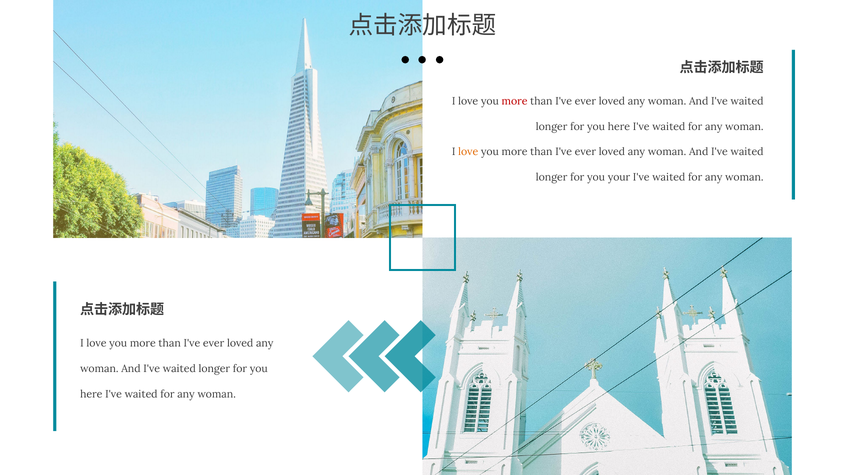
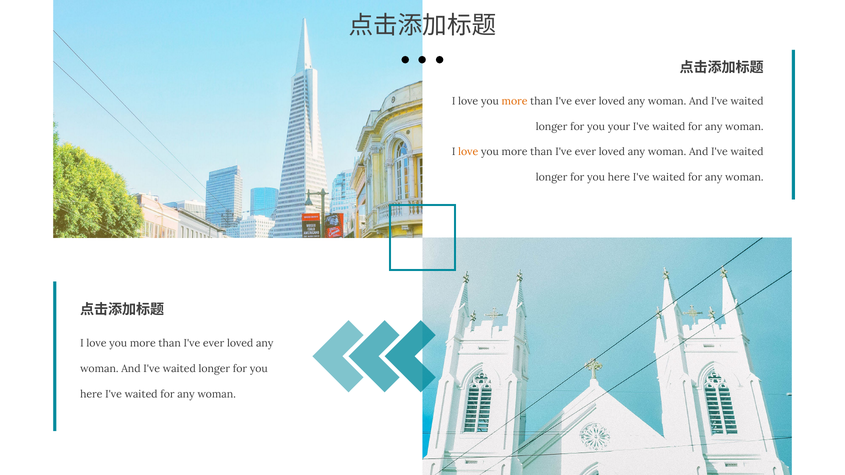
more colour: red -> orange (515, 101)
here: here -> your (619, 127)
your: your -> here (619, 177)
